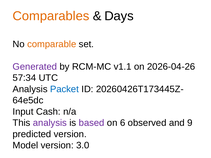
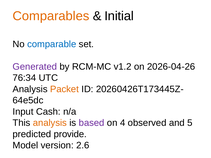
Days: Days -> Initial (119, 16)
comparable colour: orange -> blue (52, 44)
v1.1: v1.1 -> v1.2 (123, 67)
57:34: 57:34 -> 76:34 (24, 78)
Packet colour: blue -> orange (64, 89)
analysis colour: purple -> orange (50, 123)
6: 6 -> 4 (123, 123)
9: 9 -> 5 (190, 123)
predicted version: version -> provide (70, 134)
3.0: 3.0 -> 2.6 (83, 146)
